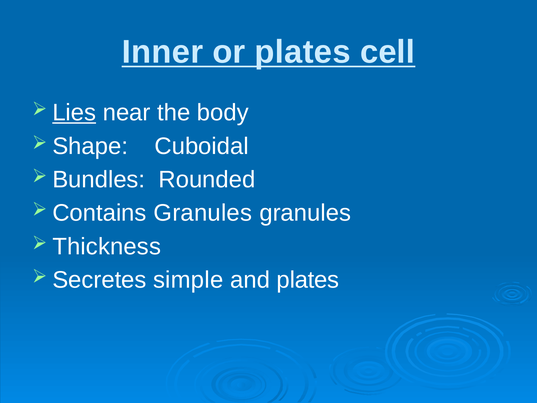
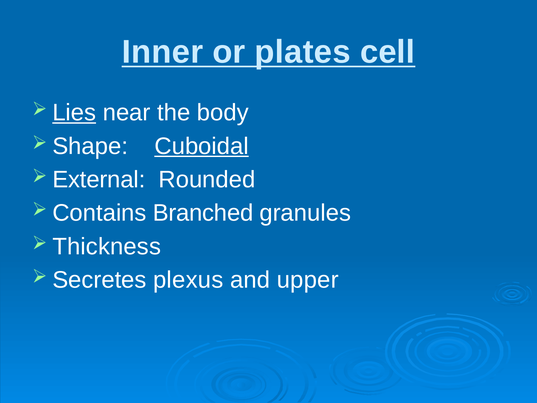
Cuboidal underline: none -> present (202, 146)
Bundles: Bundles -> External (99, 180)
Contains Granules: Granules -> Branched (203, 213)
simple: simple -> plexus (188, 280)
and plates: plates -> upper (308, 280)
